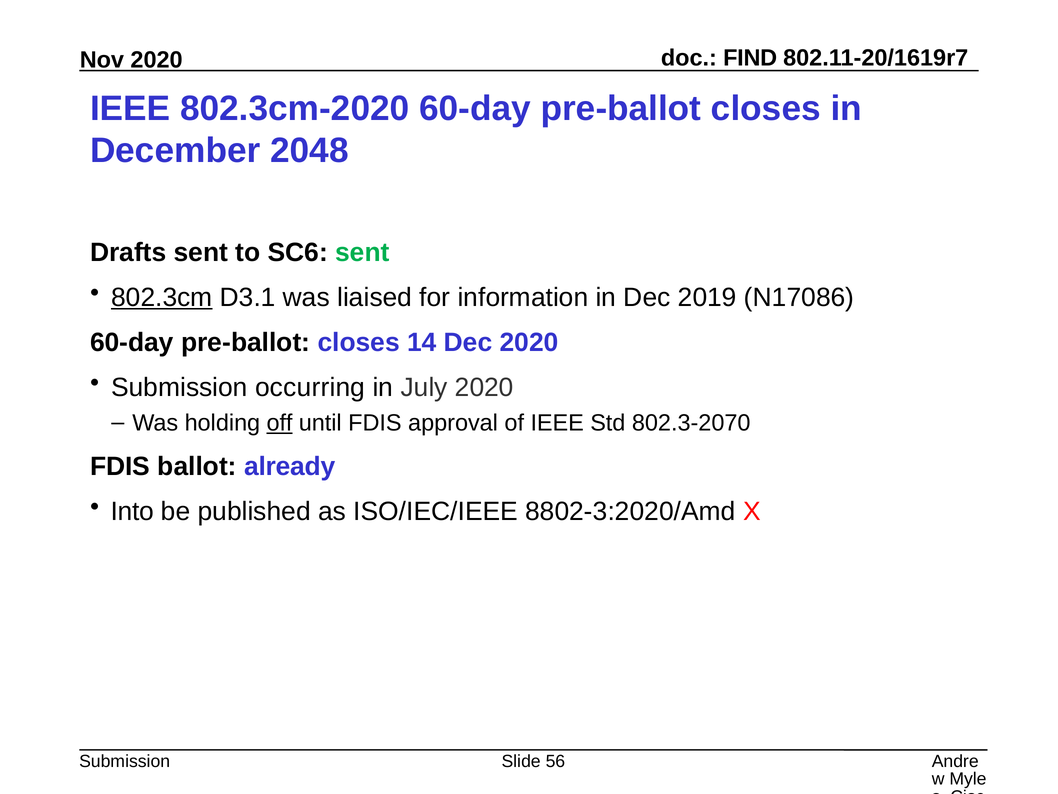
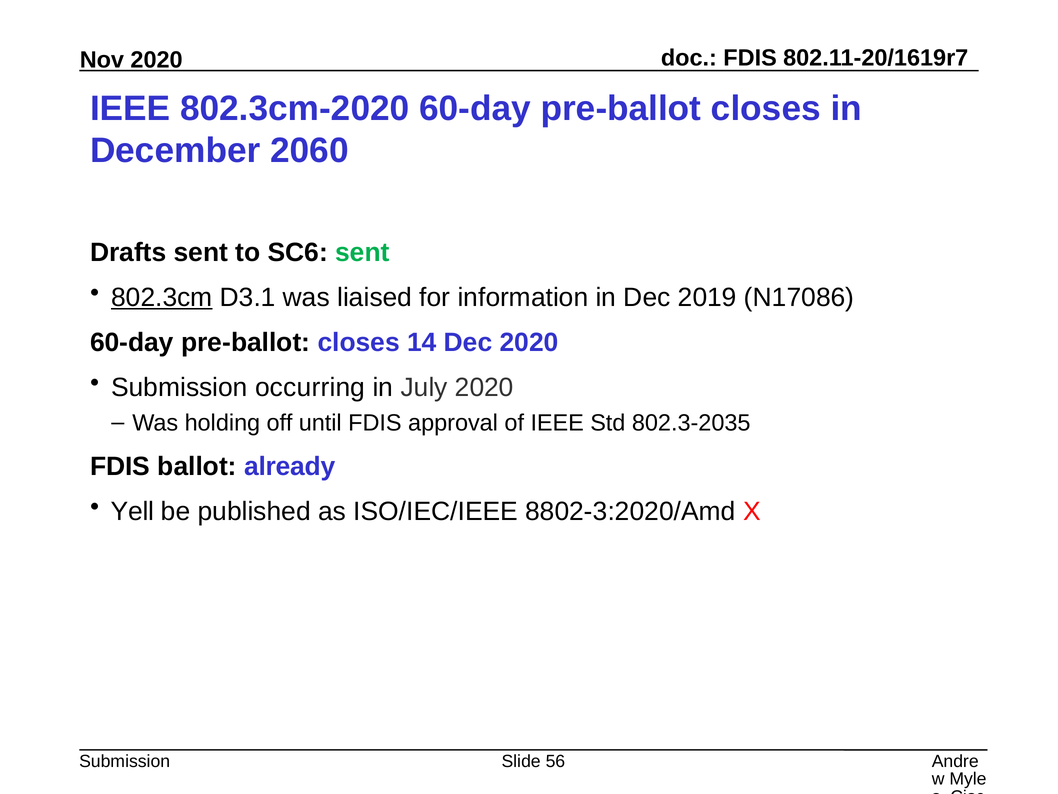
FIND: FIND -> FDIS (750, 58)
2048: 2048 -> 2060 (309, 151)
off underline: present -> none (279, 423)
802.3-2070: 802.3-2070 -> 802.3-2035 (691, 423)
Into: Into -> Yell (133, 511)
